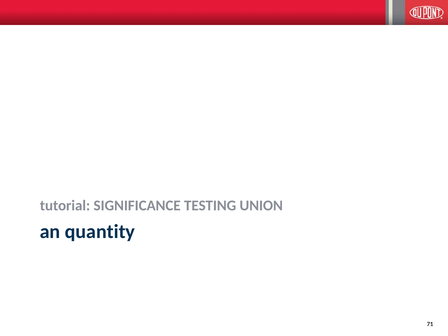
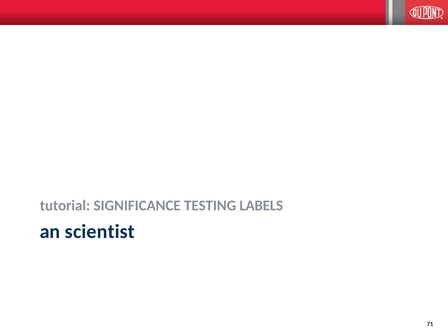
UNION: UNION -> LABELS (261, 206)
quantity: quantity -> scientist (100, 231)
